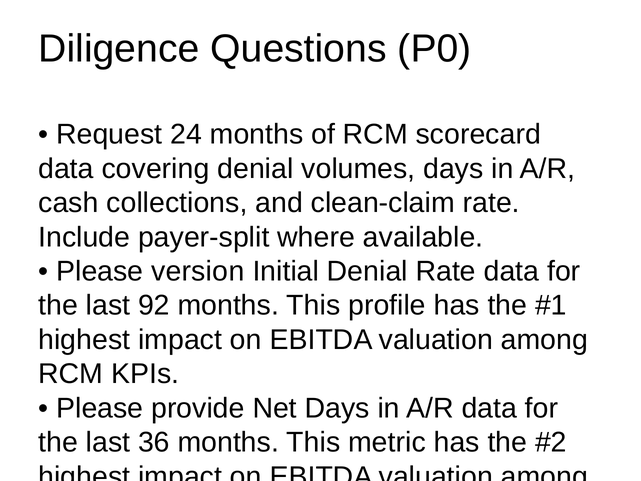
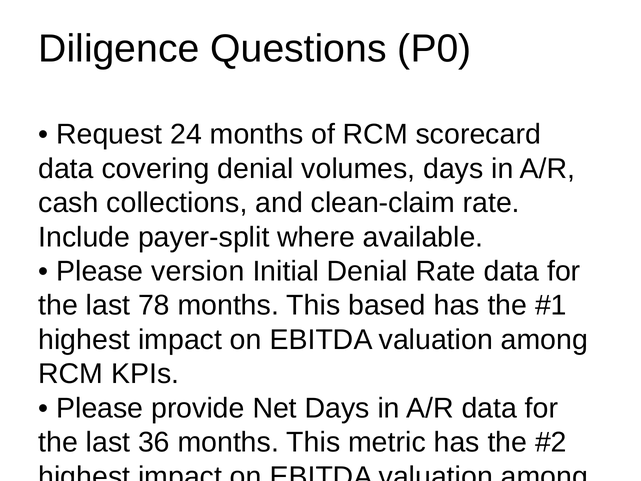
92: 92 -> 78 (154, 305)
profile: profile -> based (387, 305)
